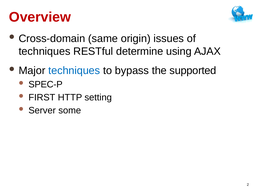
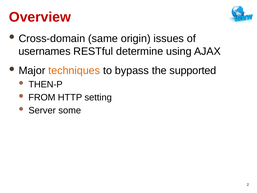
techniques: techniques -> usernames (45, 51)
techniques colour: blue -> orange (74, 71)
SPEC-P: SPEC-P -> THEN-P (46, 84)
FIRST: FIRST -> FROM (42, 97)
